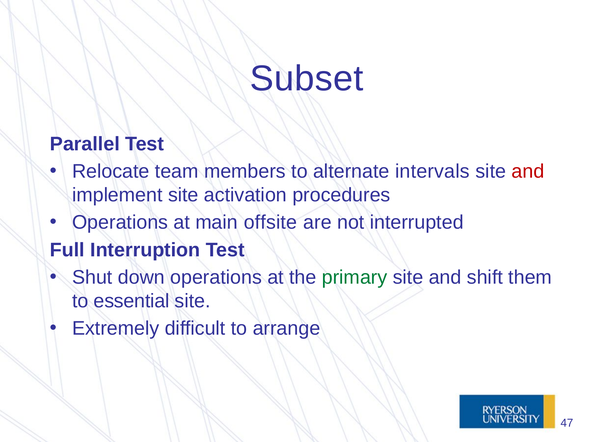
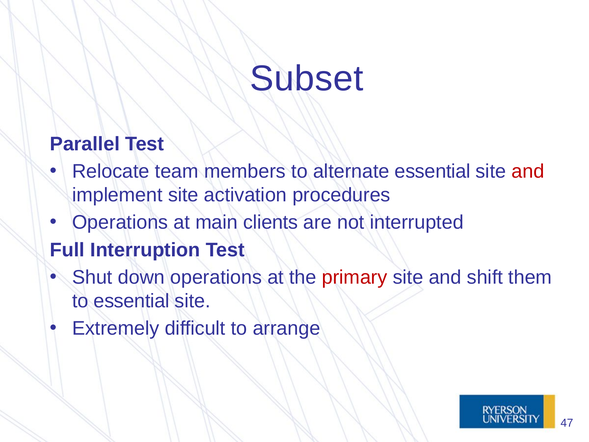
alternate intervals: intervals -> essential (433, 171)
offsite: offsite -> clients (271, 222)
primary colour: green -> red (355, 277)
